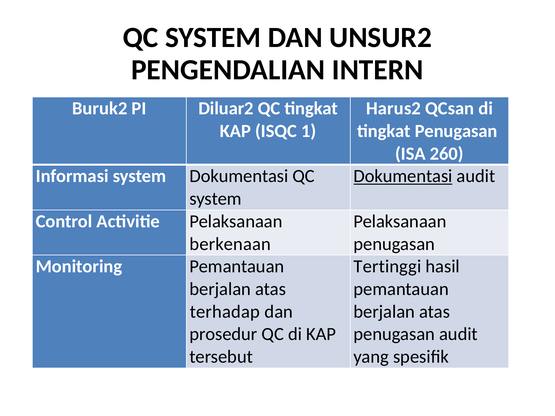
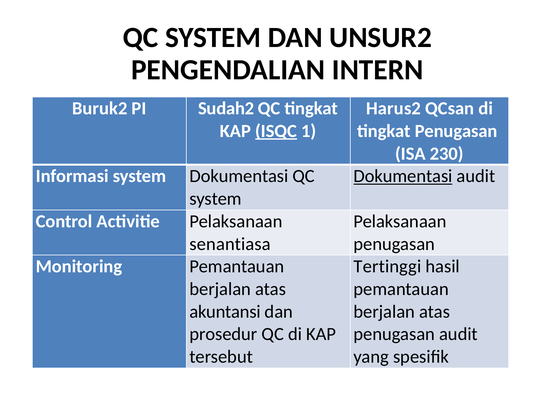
Diluar2: Diluar2 -> Sudah2 (226, 109)
ISQC underline: none -> present (276, 131)
260: 260 -> 230 (447, 154)
berkenaan: berkenaan -> senantiasa (230, 244)
terhadap: terhadap -> akuntansi (225, 312)
